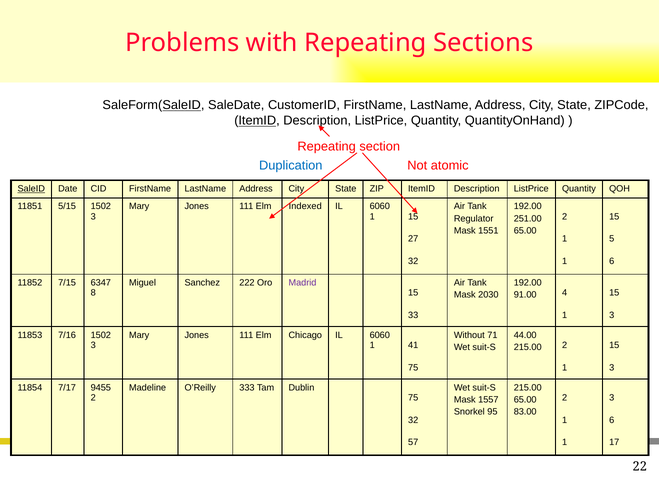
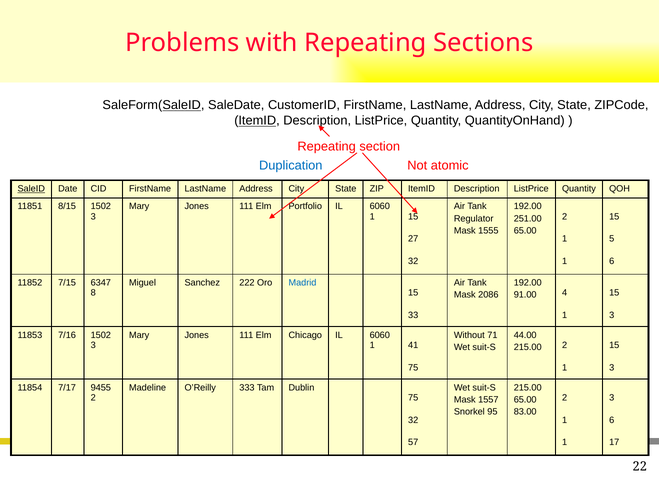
5/15: 5/15 -> 8/15 (67, 207)
Indexed: Indexed -> Portfolio (305, 207)
1551: 1551 -> 1555 (488, 231)
Madrid colour: purple -> blue (302, 283)
2030: 2030 -> 2086 (488, 295)
